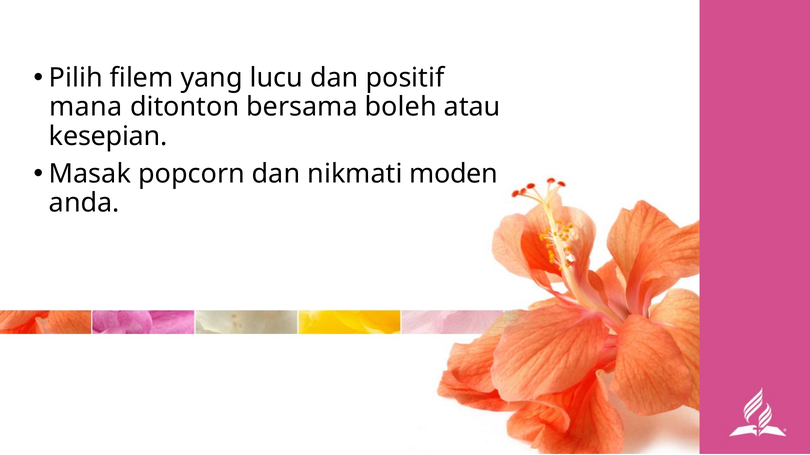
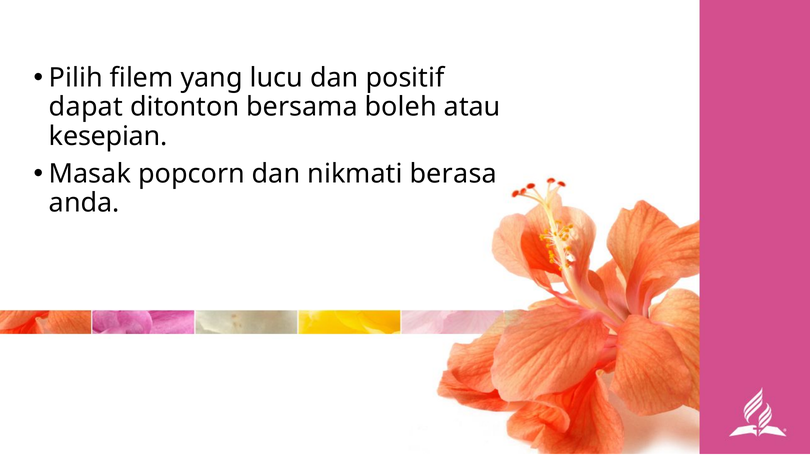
mana: mana -> dapat (86, 107)
moden: moden -> berasa (453, 174)
